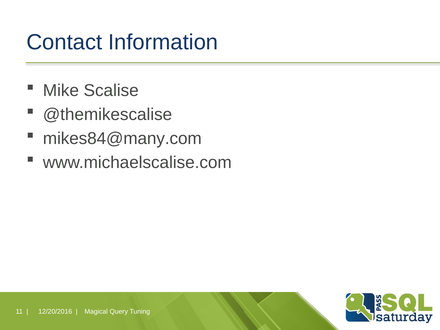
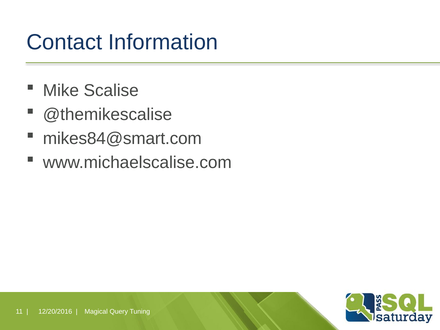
mikes84@many.com: mikes84@many.com -> mikes84@smart.com (122, 139)
